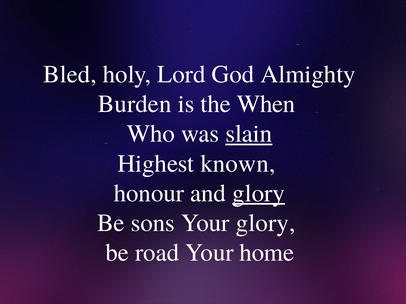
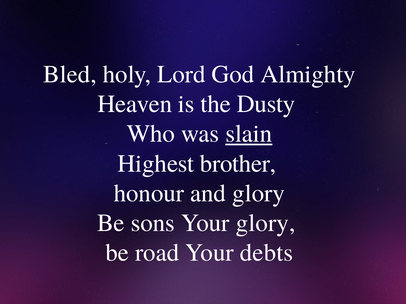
Burden: Burden -> Heaven (135, 104)
When: When -> Dusty (266, 104)
known: known -> brother (238, 164)
glory underline: present -> none (259, 194)
home: home -> debts (267, 253)
